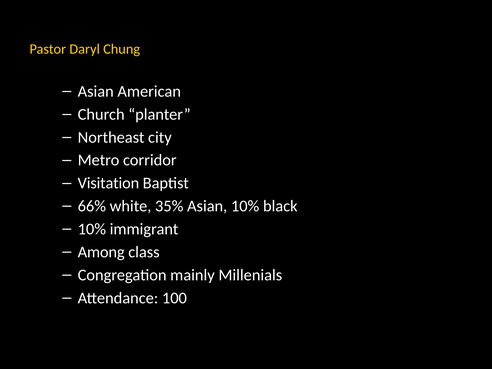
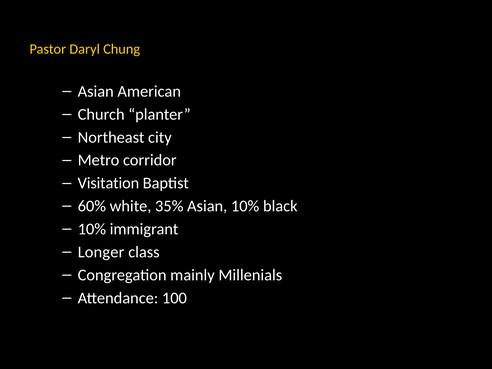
66%: 66% -> 60% (92, 206)
Among: Among -> Longer (101, 252)
